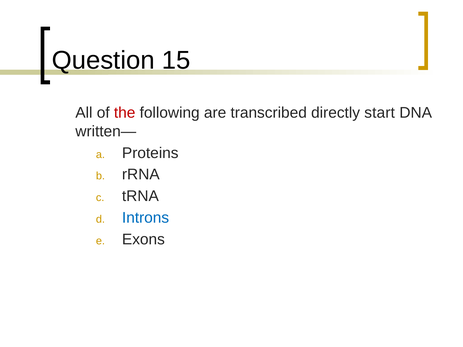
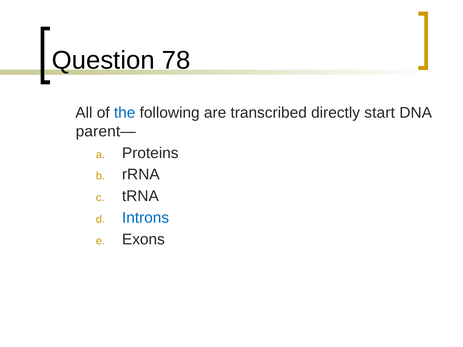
15: 15 -> 78 (176, 60)
the colour: red -> blue (125, 113)
written—: written— -> parent— (106, 131)
